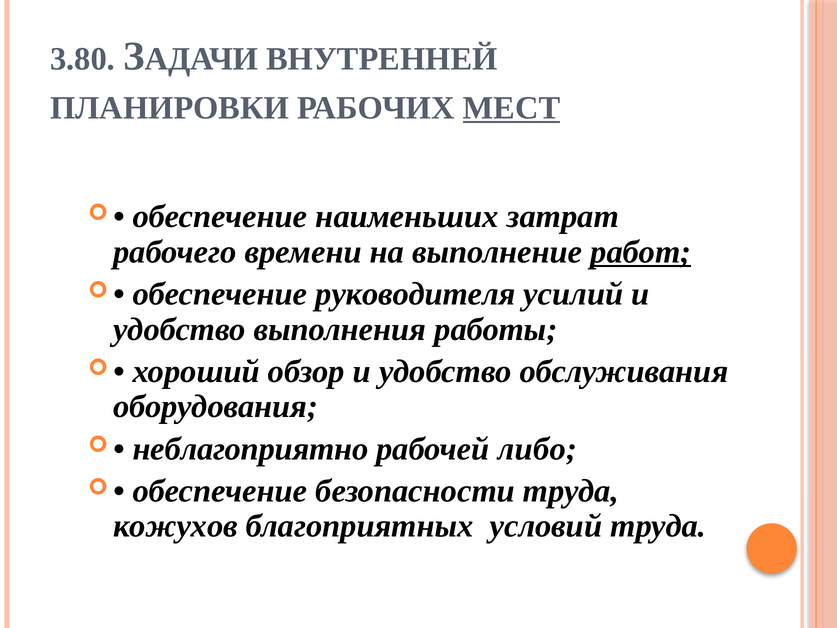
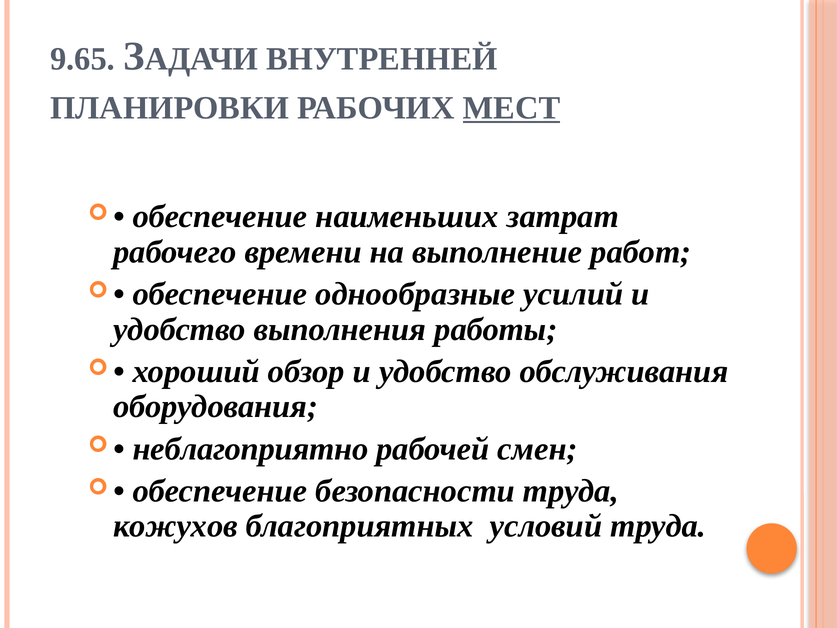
3.80: 3.80 -> 9.65 (83, 59)
работ underline: present -> none (641, 252)
руководителя: руководителя -> однообразные (415, 294)
либо: либо -> смен (538, 449)
